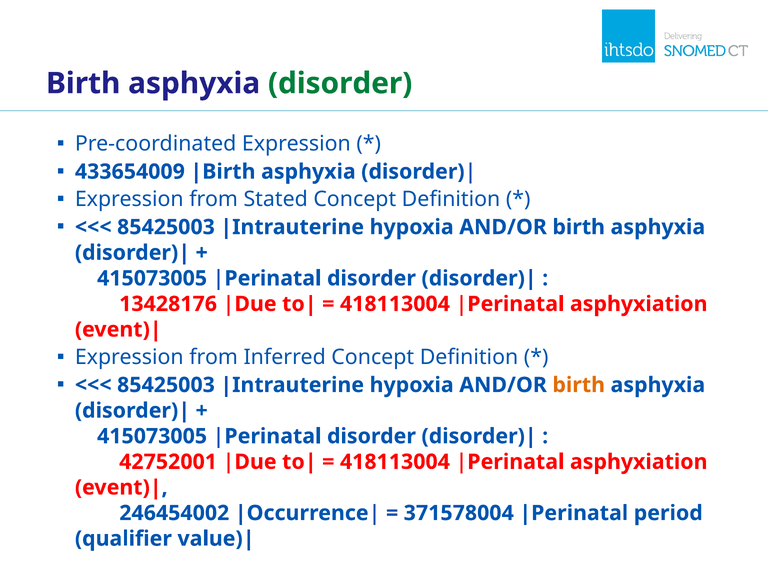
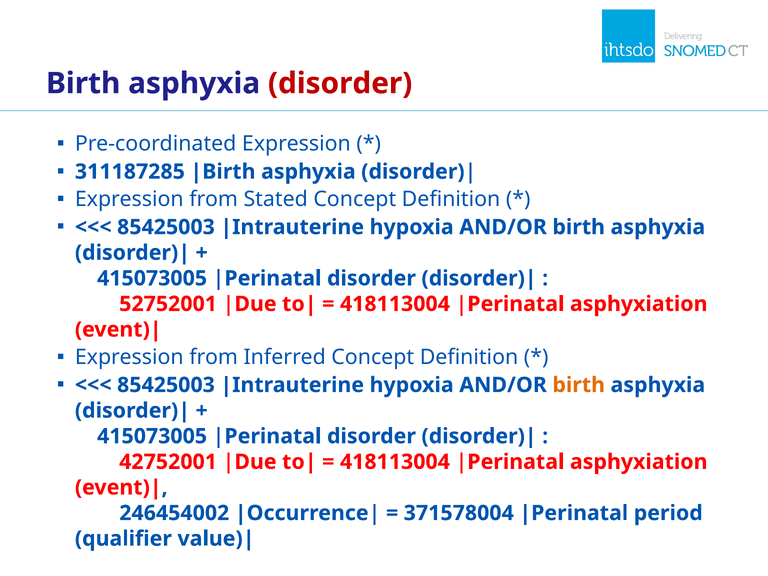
disorder colour: green -> red (340, 83)
433654009: 433654009 -> 311187285 (130, 172)
13428176: 13428176 -> 52752001 (168, 304)
